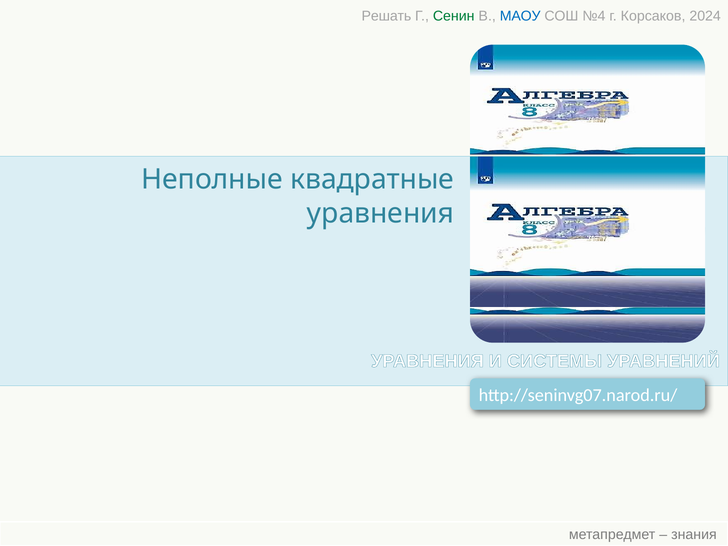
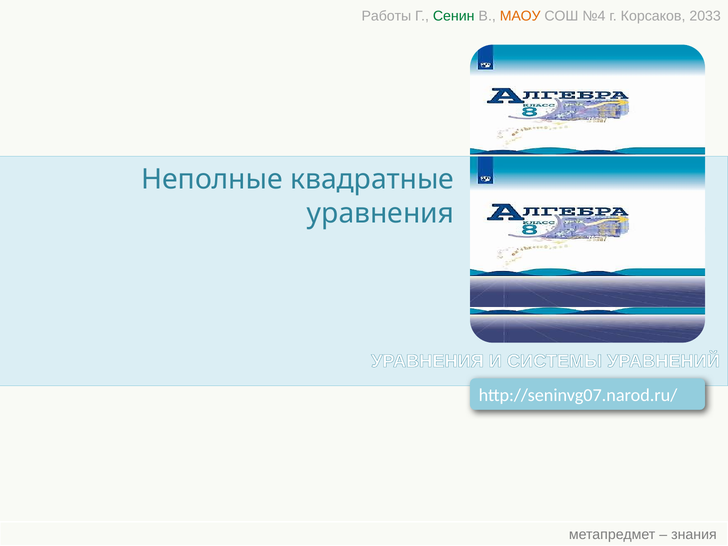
Решать: Решать -> Работы (386, 16)
МАОУ colour: blue -> orange (520, 16)
2024: 2024 -> 2033 (705, 16)
